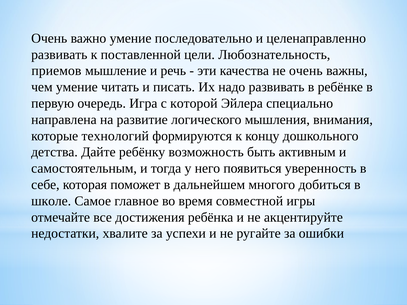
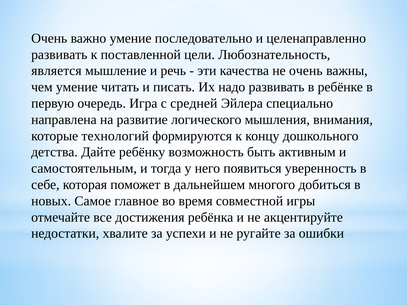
приемов: приемов -> является (56, 71)
которой: которой -> средней (194, 103)
школе: школе -> новых (51, 201)
